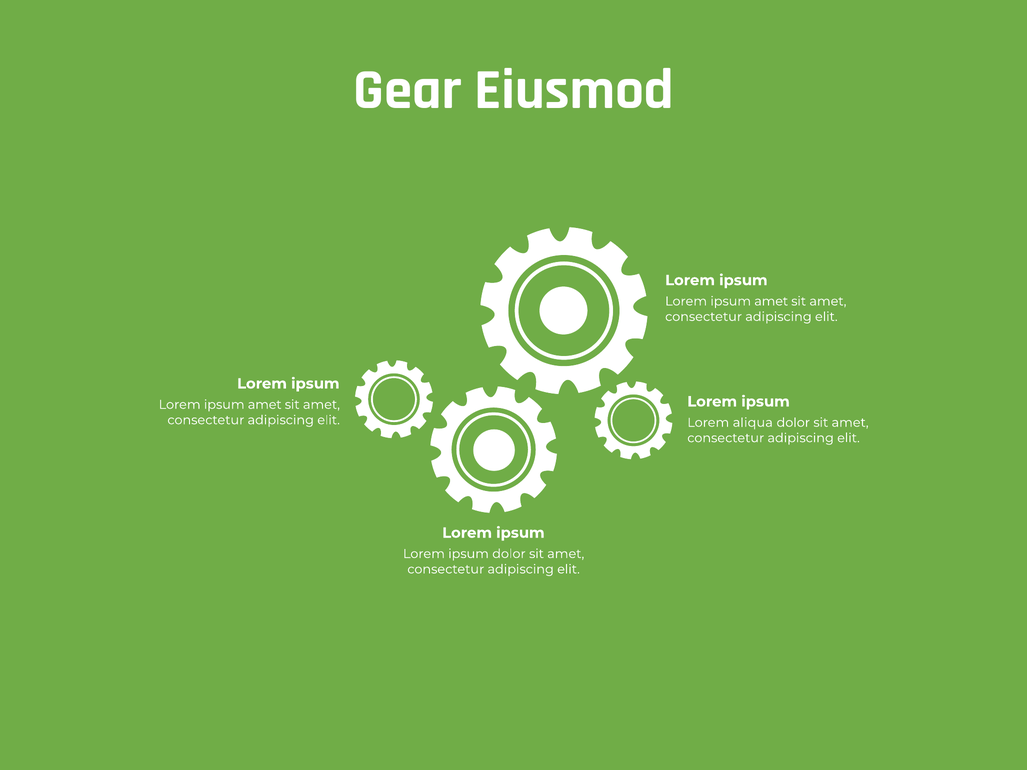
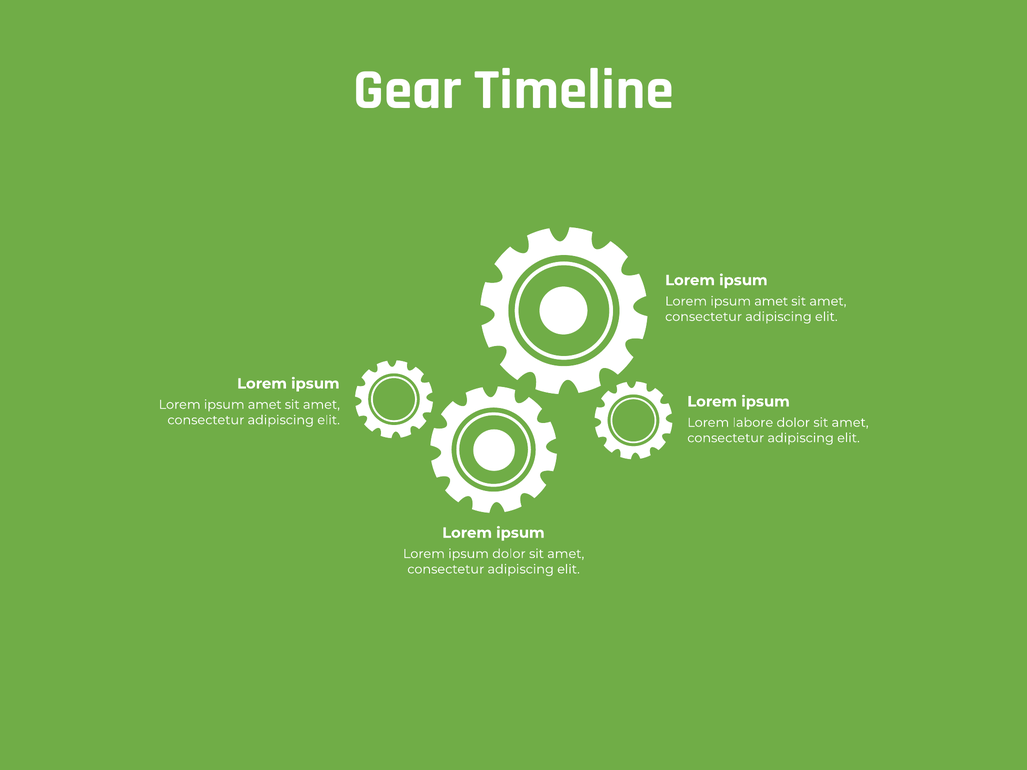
Eiusmod: Eiusmod -> Timeline (574, 89)
aliqua: aliqua -> labore (753, 423)
